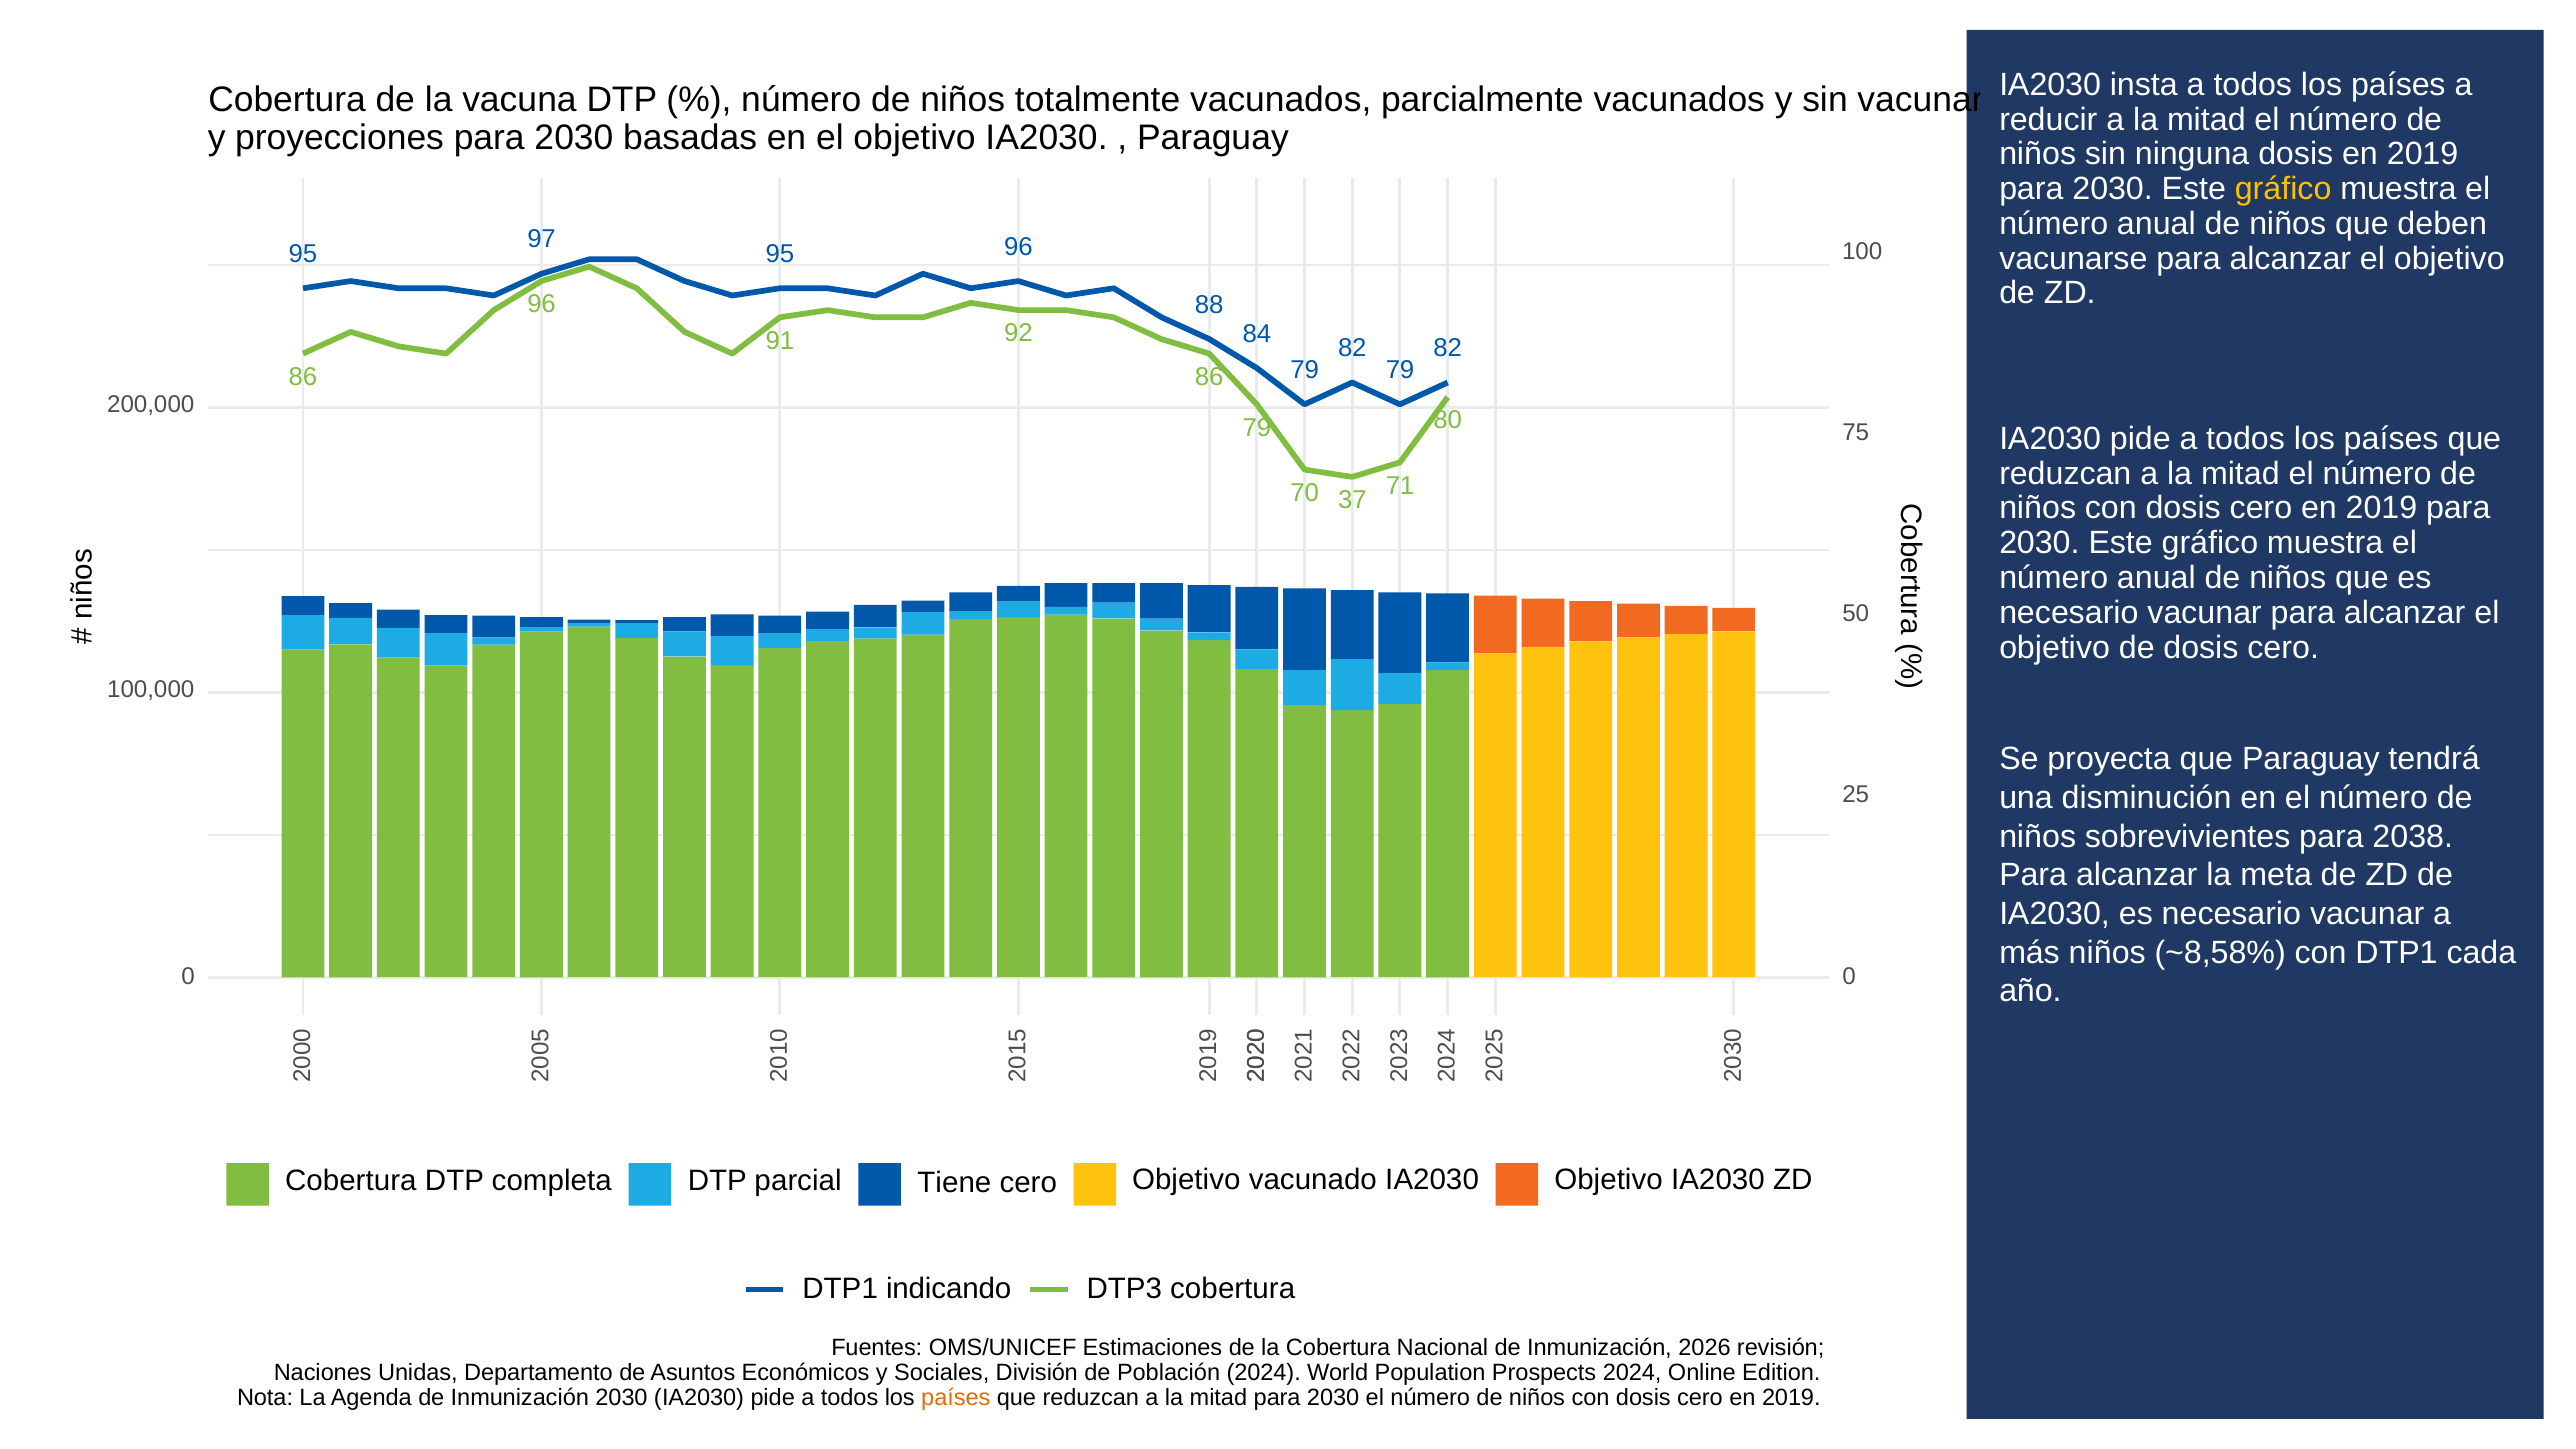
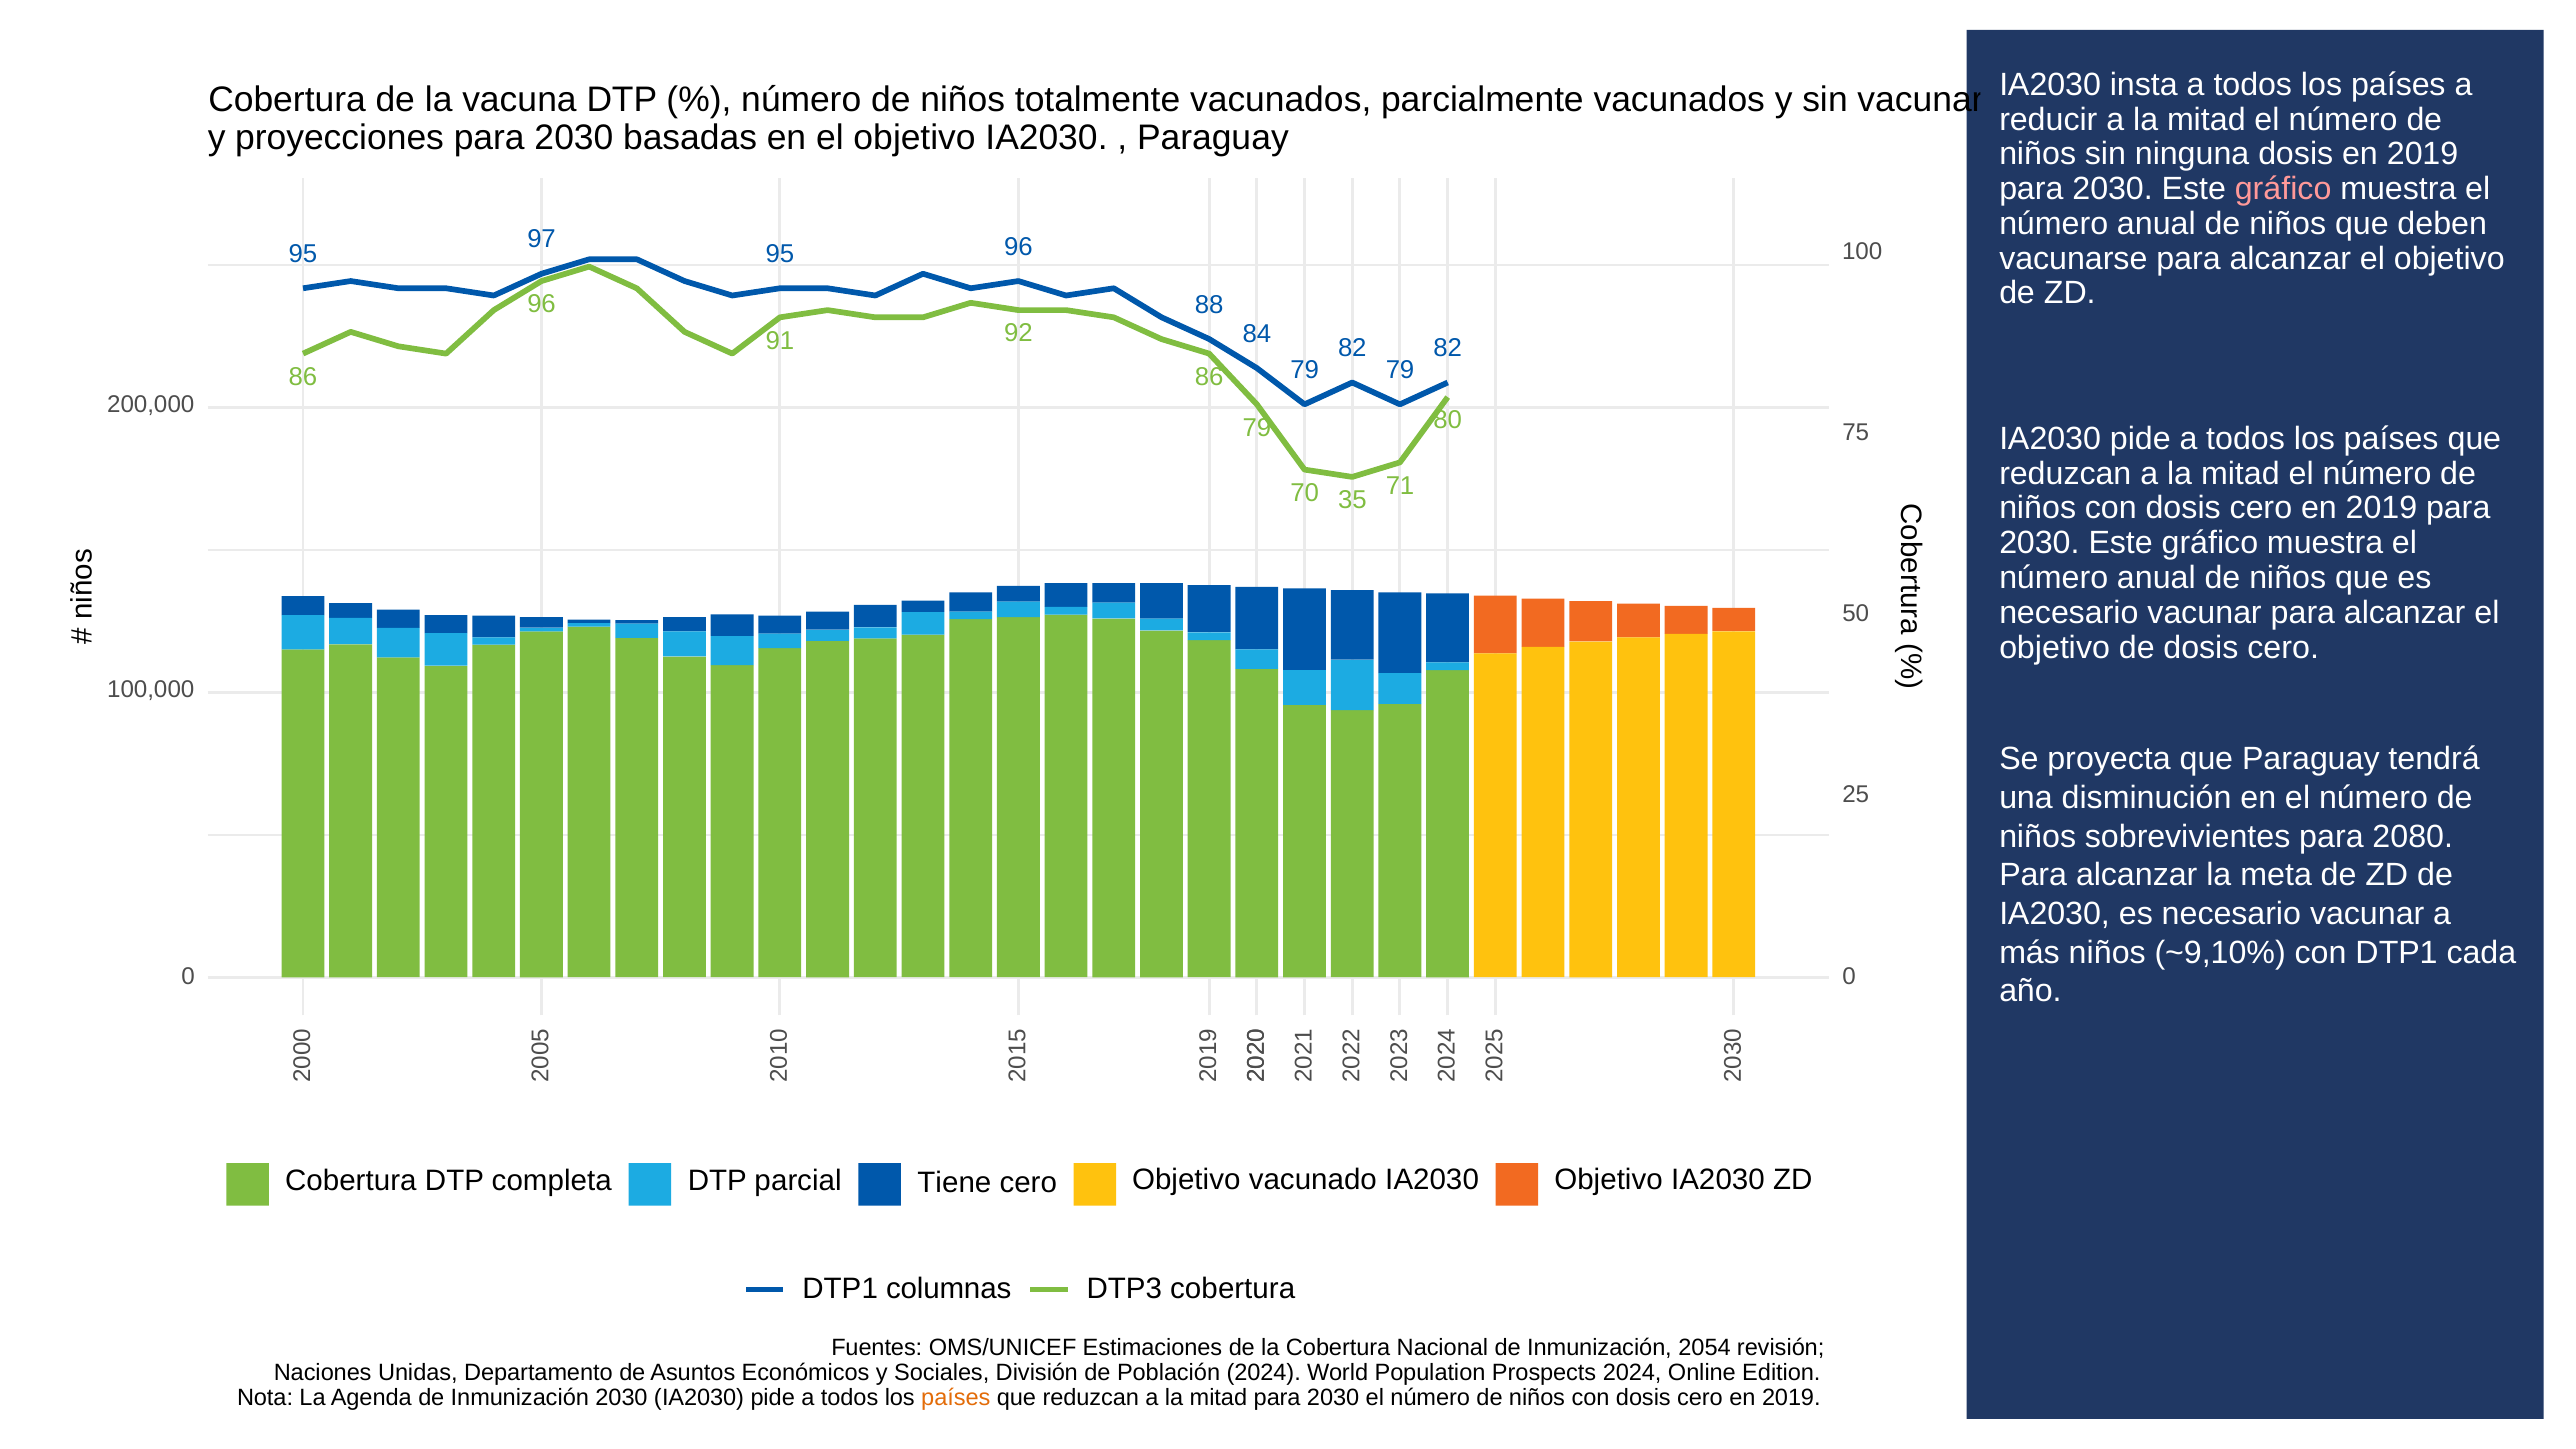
gráfico colour: yellow -> pink (2283, 189)
37: 37 -> 35 (1352, 500)
2038: 2038 -> 2080 (2413, 837)
~8,58%: ~8,58% -> ~9,10% (2220, 952)
indicando: indicando -> columnas (949, 1288)
2026: 2026 -> 2054 (1705, 1348)
